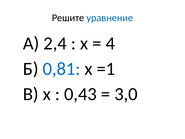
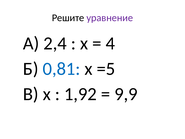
уравнение colour: blue -> purple (110, 18)
=1: =1 -> =5 (106, 69)
0,43: 0,43 -> 1,92 (80, 94)
3,0: 3,0 -> 9,9 (126, 94)
